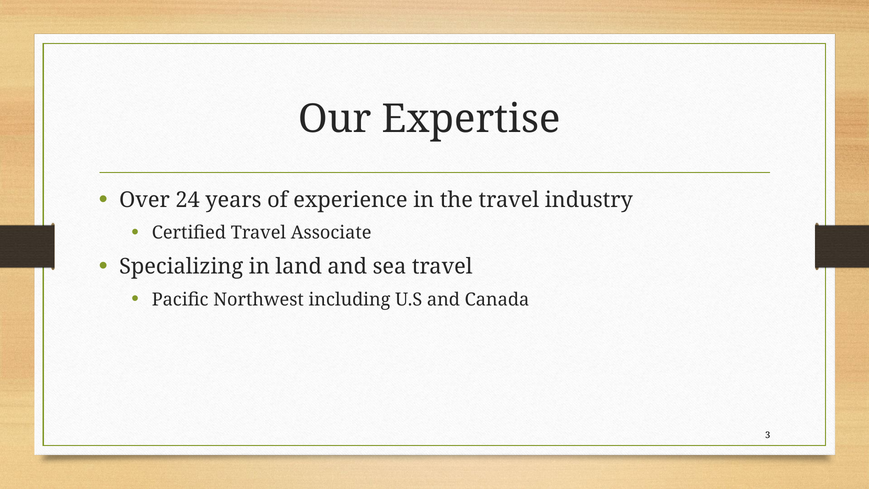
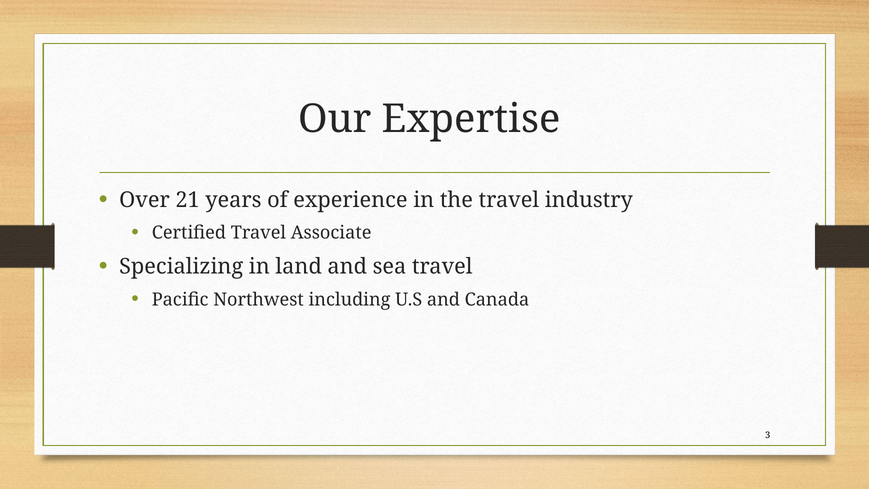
24: 24 -> 21 (188, 200)
